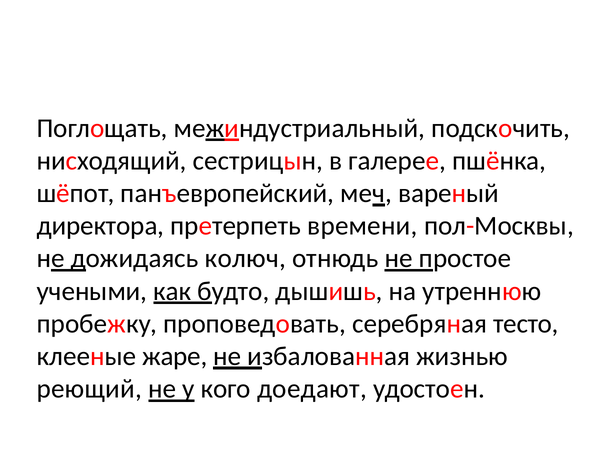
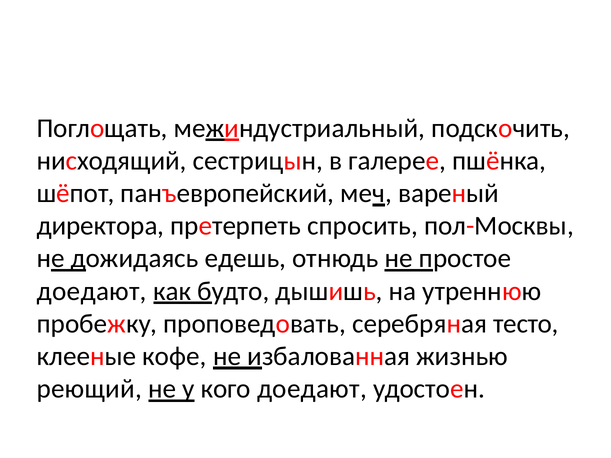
времени: времени -> спросить (363, 226)
колюч: колюч -> едешь (245, 259)
учеными: учеными -> доедают (92, 291)
жаре: жаре -> кофе (175, 357)
